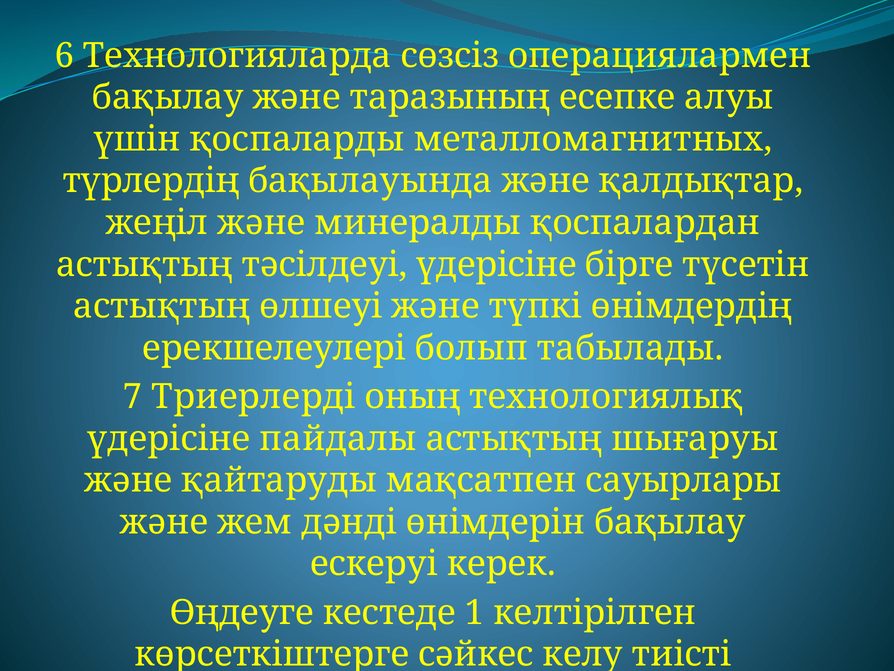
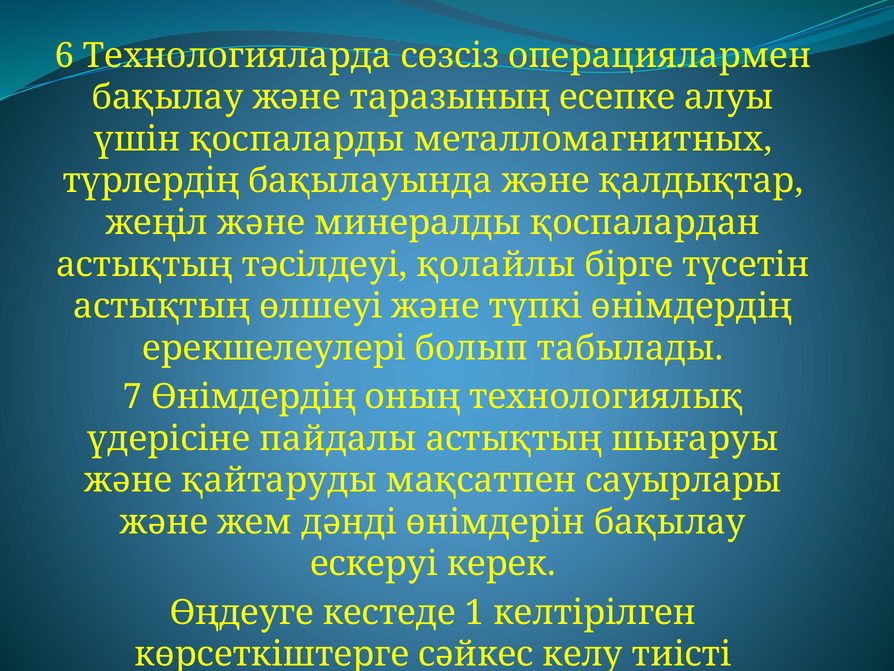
тәсiлдеуi үдерiсiне: үдерiсiне -> қолайлы (496, 264)
7 Триерлердi: Триерлердi -> Өнiмдердiң (254, 397)
